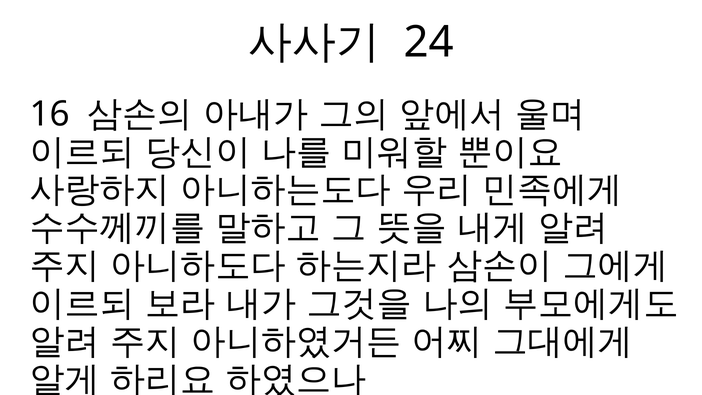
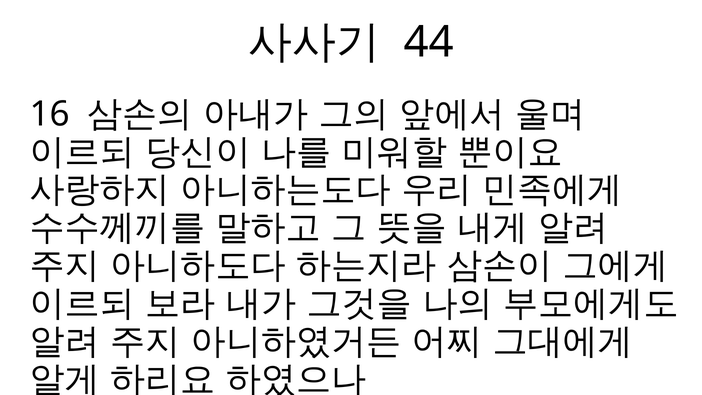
24: 24 -> 44 (429, 42)
